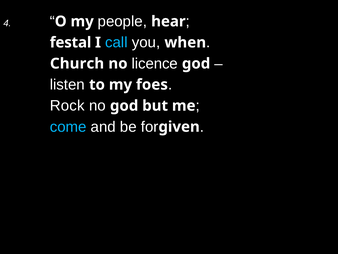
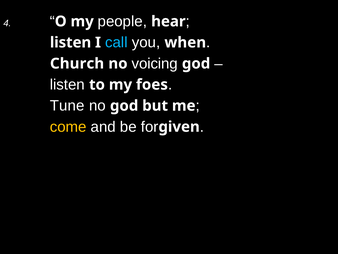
festal: festal -> listen (71, 42)
licence: licence -> voicing (155, 63)
Rock: Rock -> Tune (67, 106)
come colour: light blue -> yellow (68, 127)
